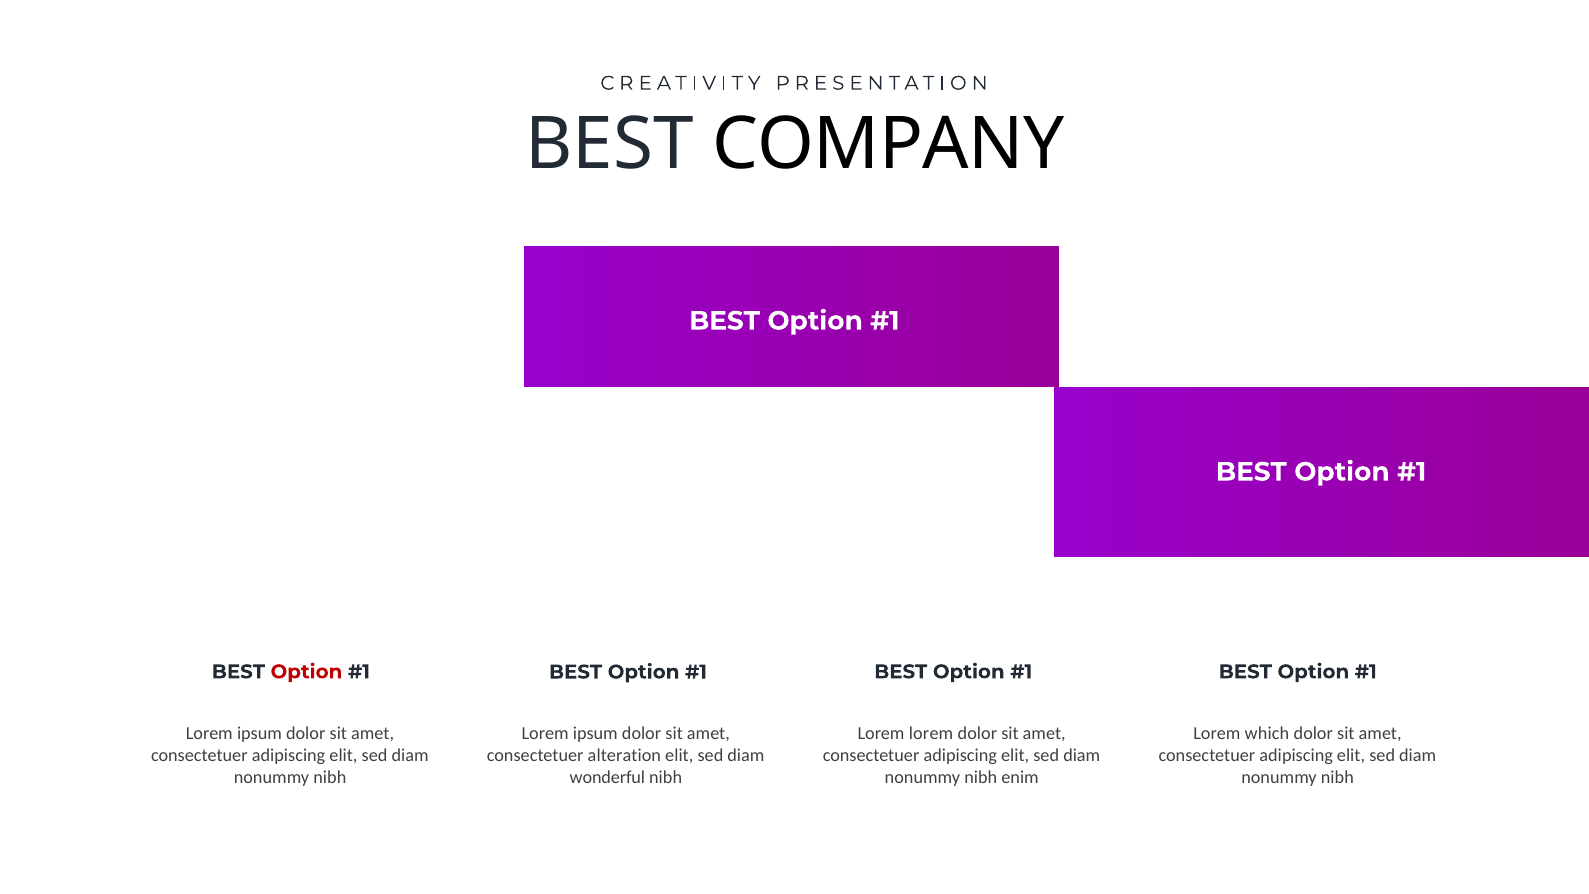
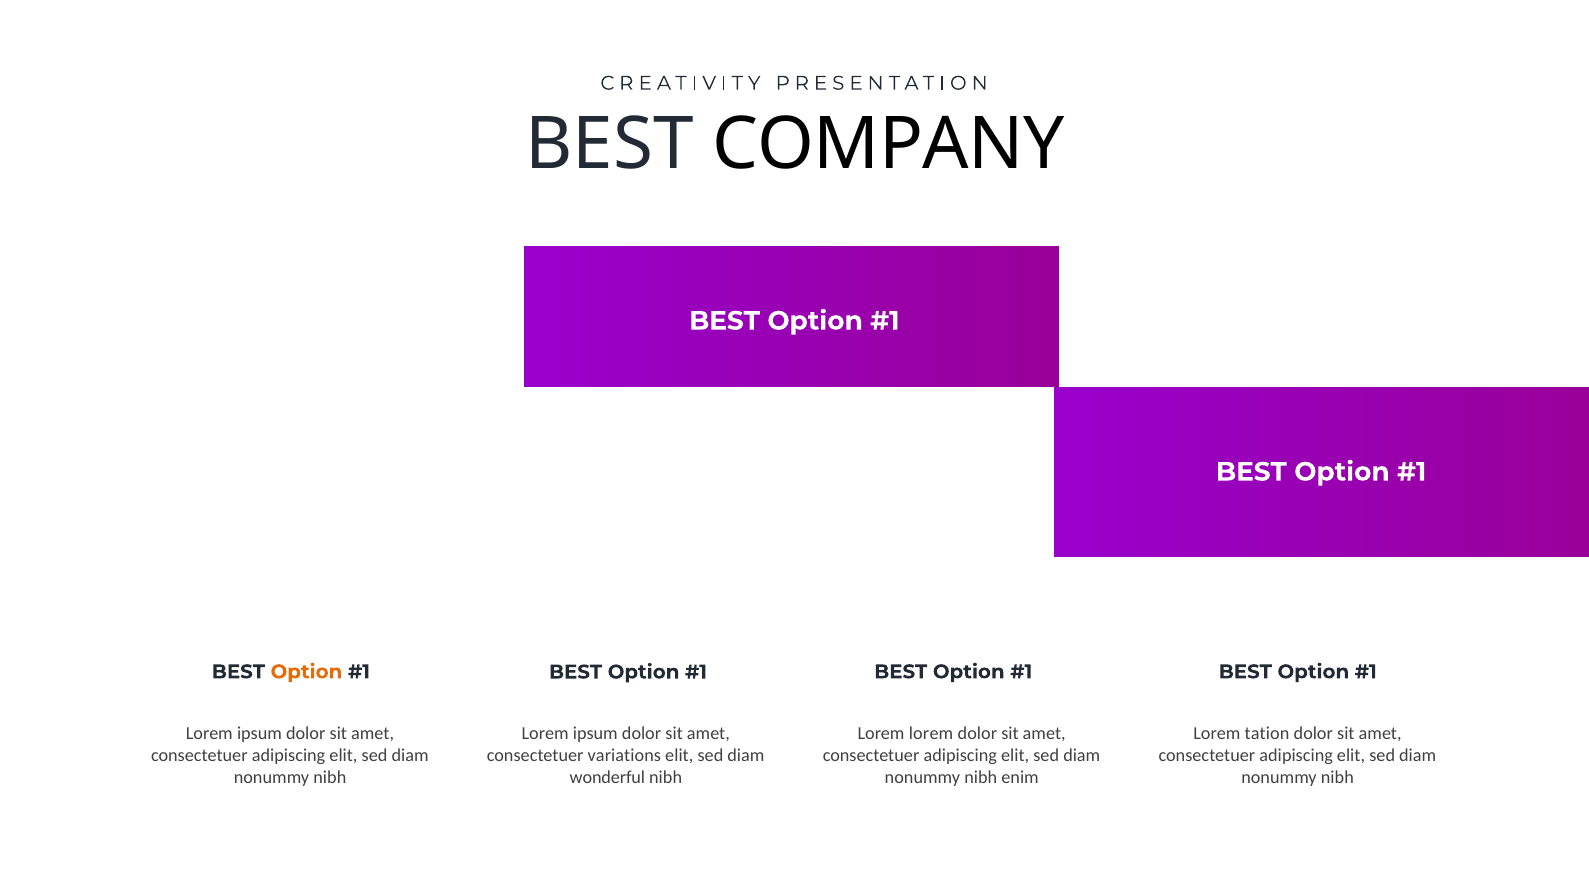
Option colour: red -> orange (306, 672)
Lorem which: which -> tation (1267, 733)
alteration: alteration -> variations (624, 755)
